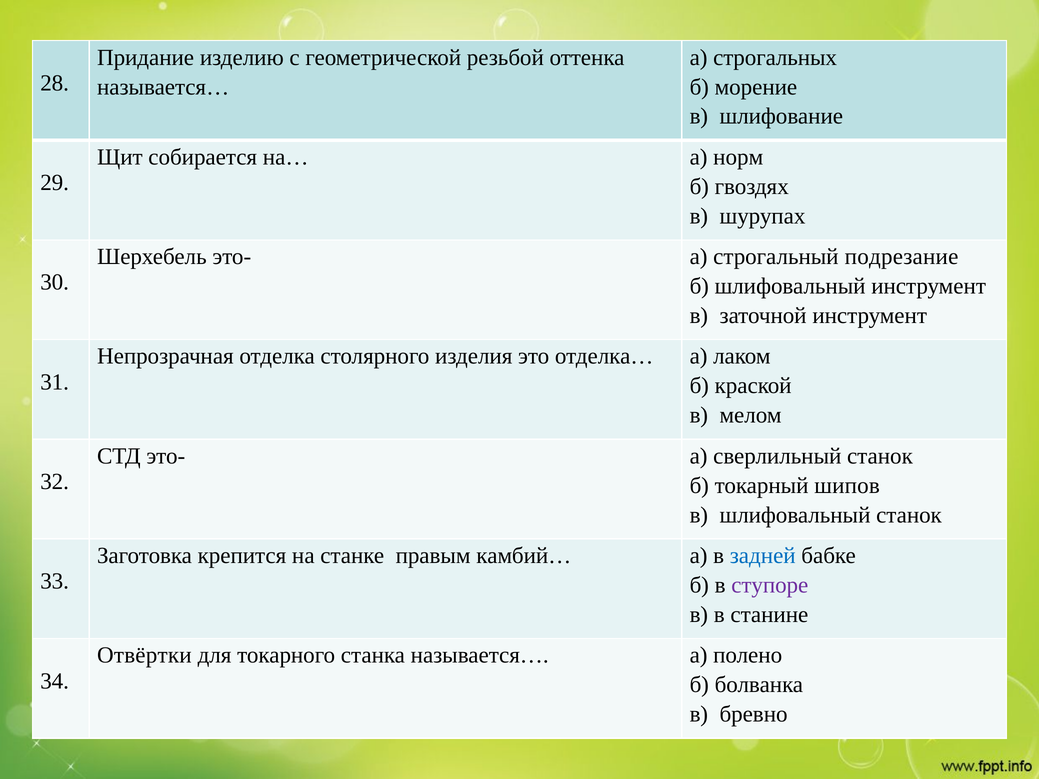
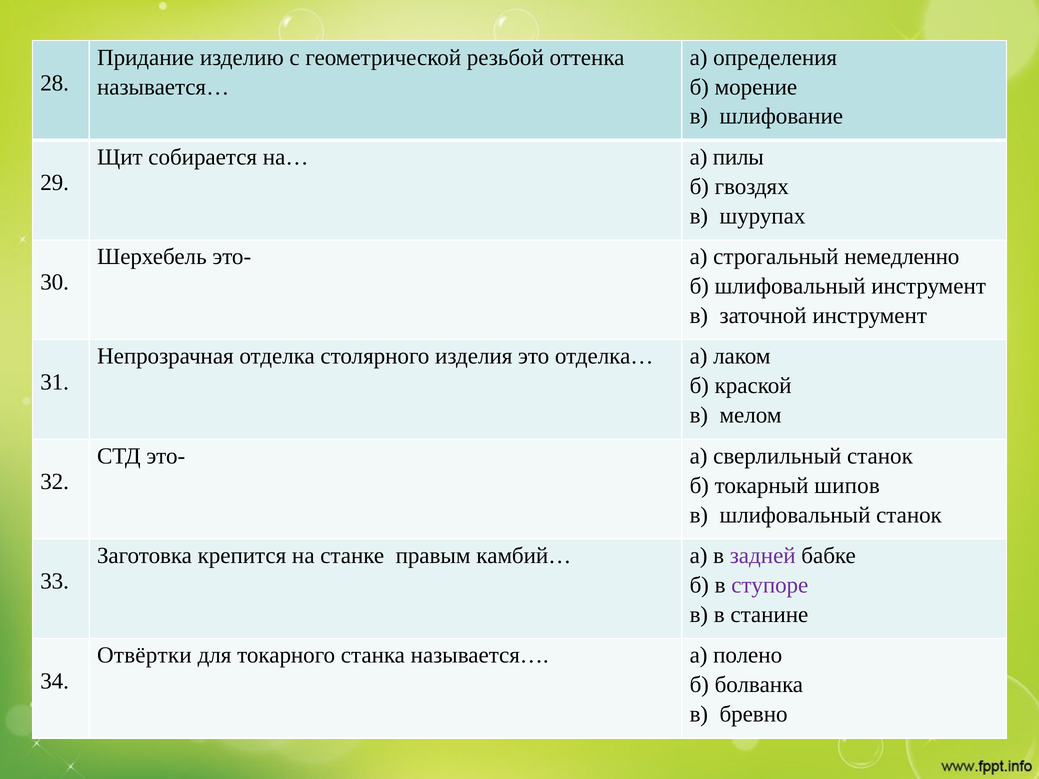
строгальных: строгальных -> определения (775, 57)
норм: норм -> пилы (738, 157)
подрезание: подрезание -> немедленно (902, 257)
задней colour: blue -> purple (763, 556)
